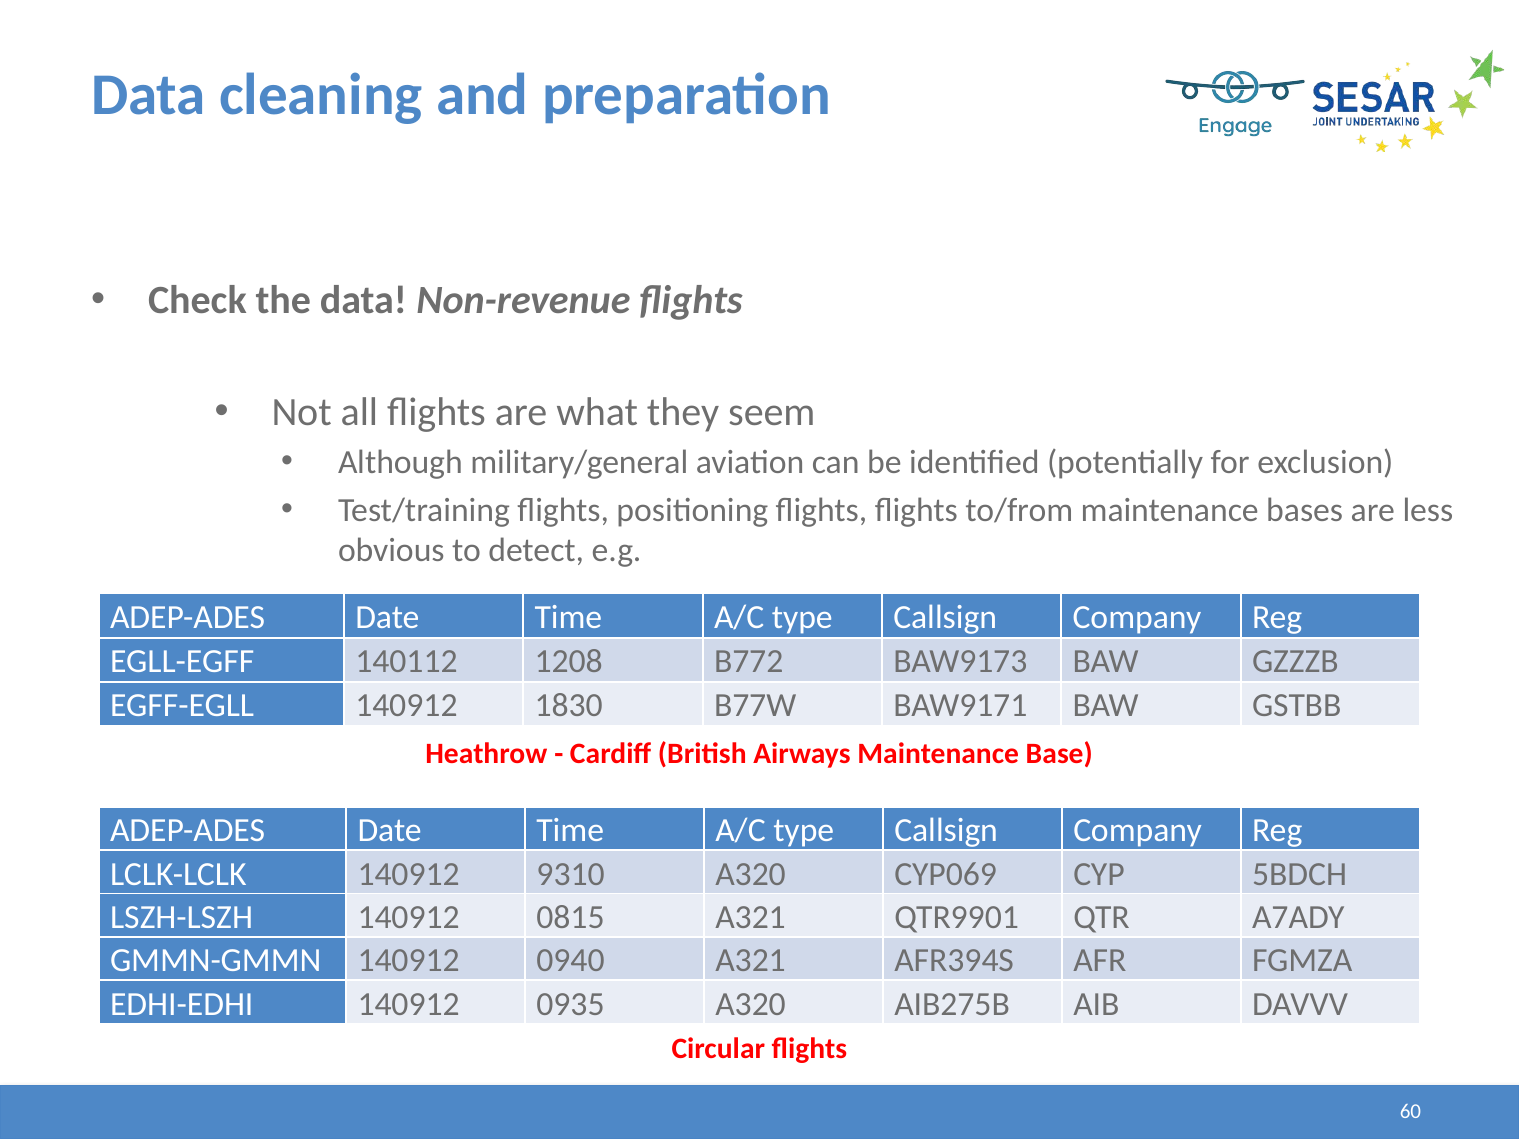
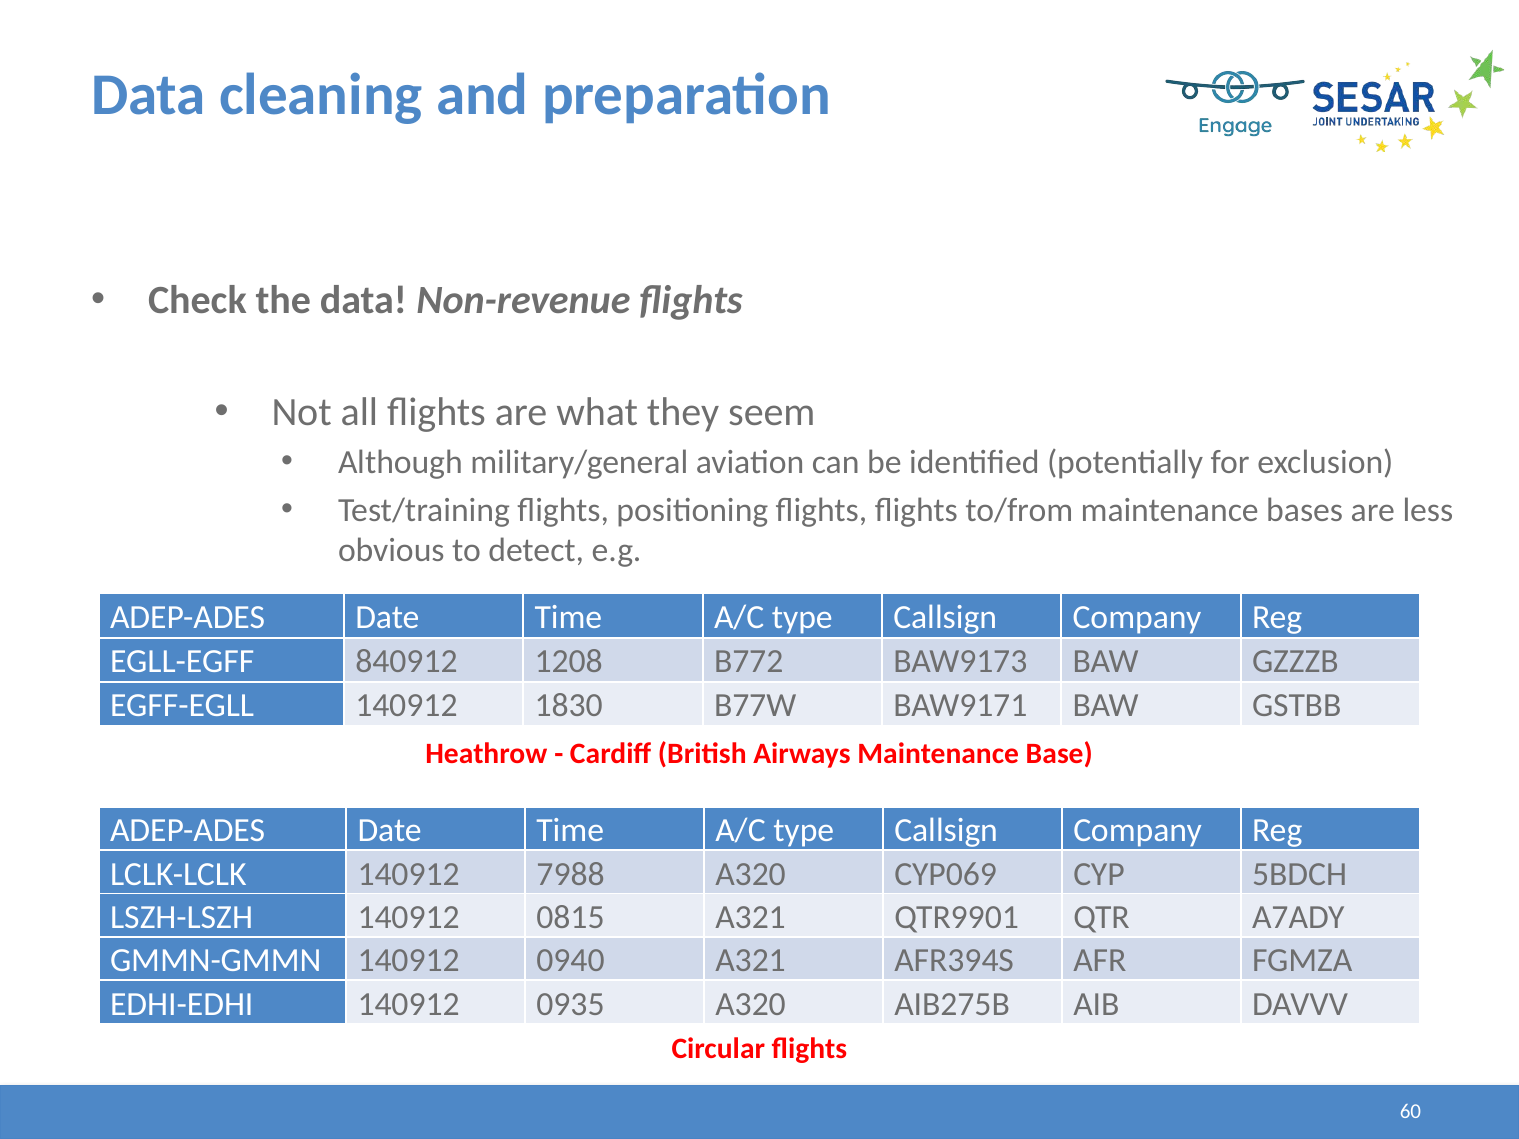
140112: 140112 -> 840912 (406, 662)
9310: 9310 -> 7988 (571, 874)
